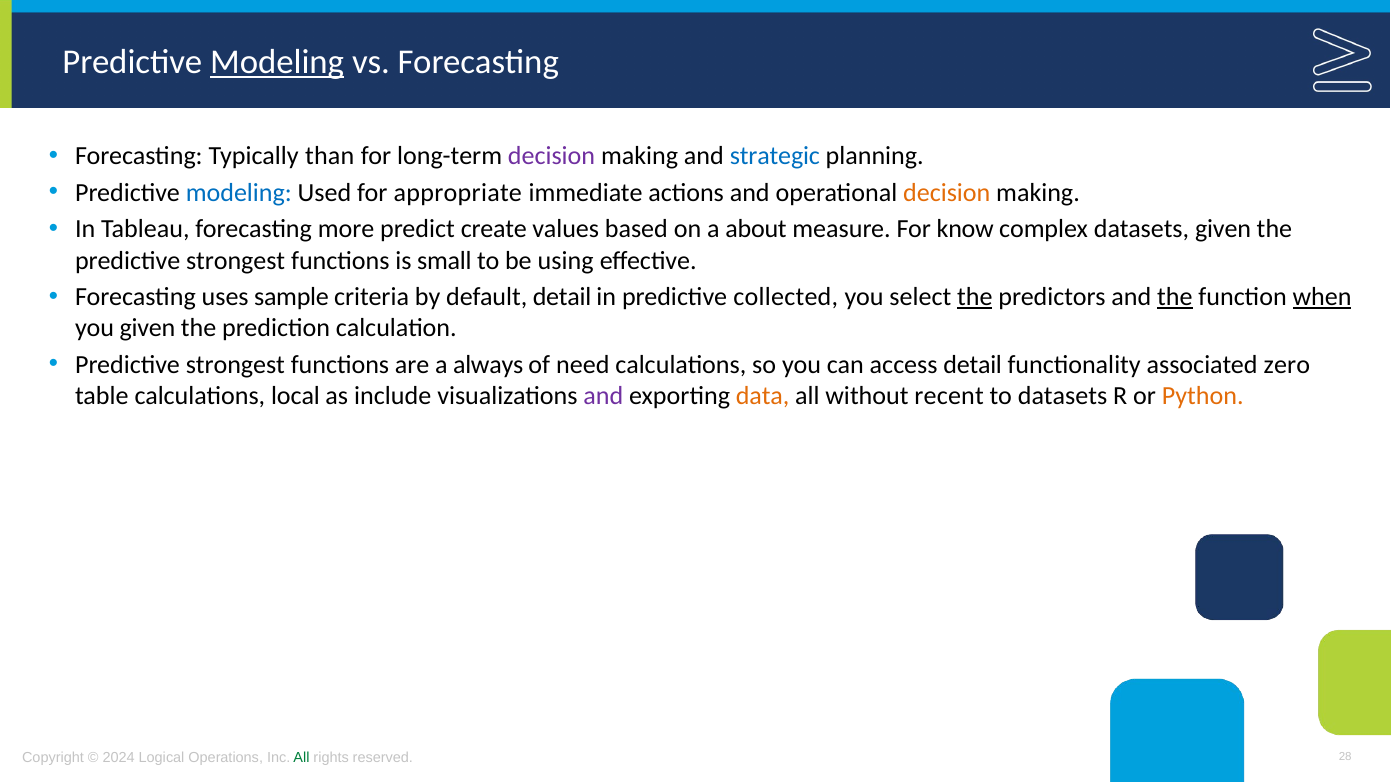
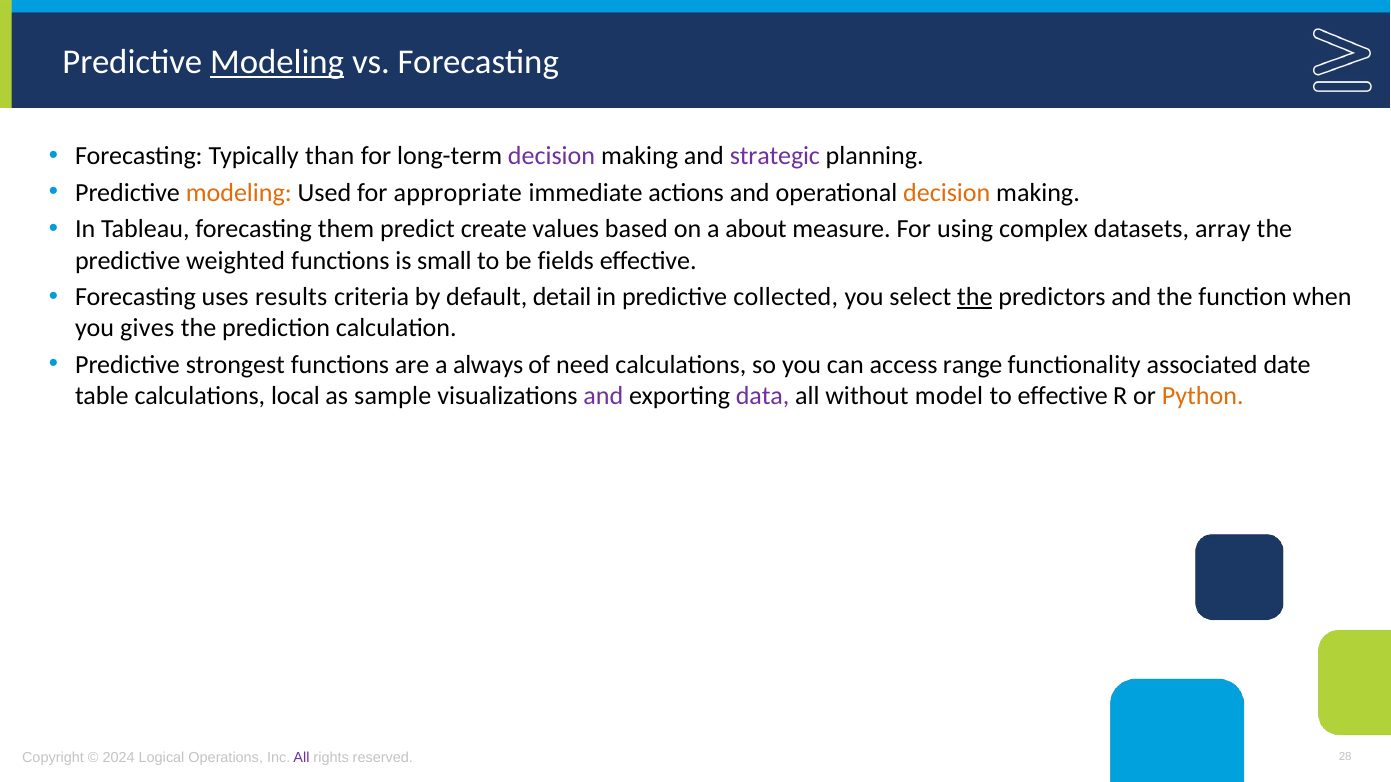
strategic colour: blue -> purple (775, 156)
modeling colour: blue -> orange (239, 193)
more: more -> them (346, 229)
know: know -> using (965, 229)
datasets given: given -> array (1223, 229)
strongest: strongest -> weighted (236, 261)
using: using -> fields (566, 261)
sample: sample -> results (291, 297)
the underline: present -> none (1175, 297)
when underline: present -> none (1322, 297)
you given: given -> gives (147, 328)
access detail: detail -> range (973, 365)
zero: zero -> date (1287, 365)
include: include -> sample (393, 396)
data colour: orange -> purple (763, 396)
recent: recent -> model (949, 396)
to datasets: datasets -> effective (1063, 396)
All colour: green -> purple (301, 758)
